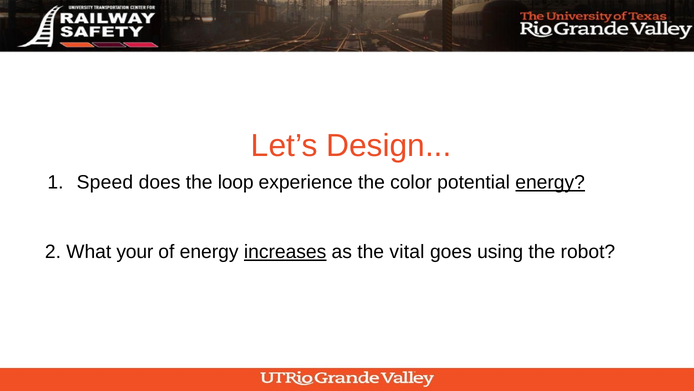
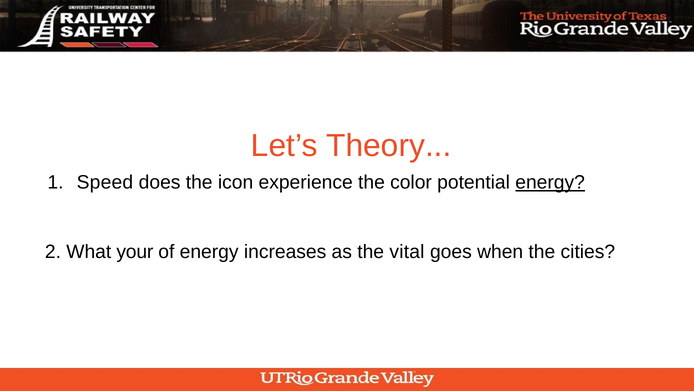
Design: Design -> Theory (389, 146)
loop: loop -> icon (236, 182)
increases underline: present -> none (285, 252)
using: using -> when (500, 252)
robot: robot -> cities (588, 252)
